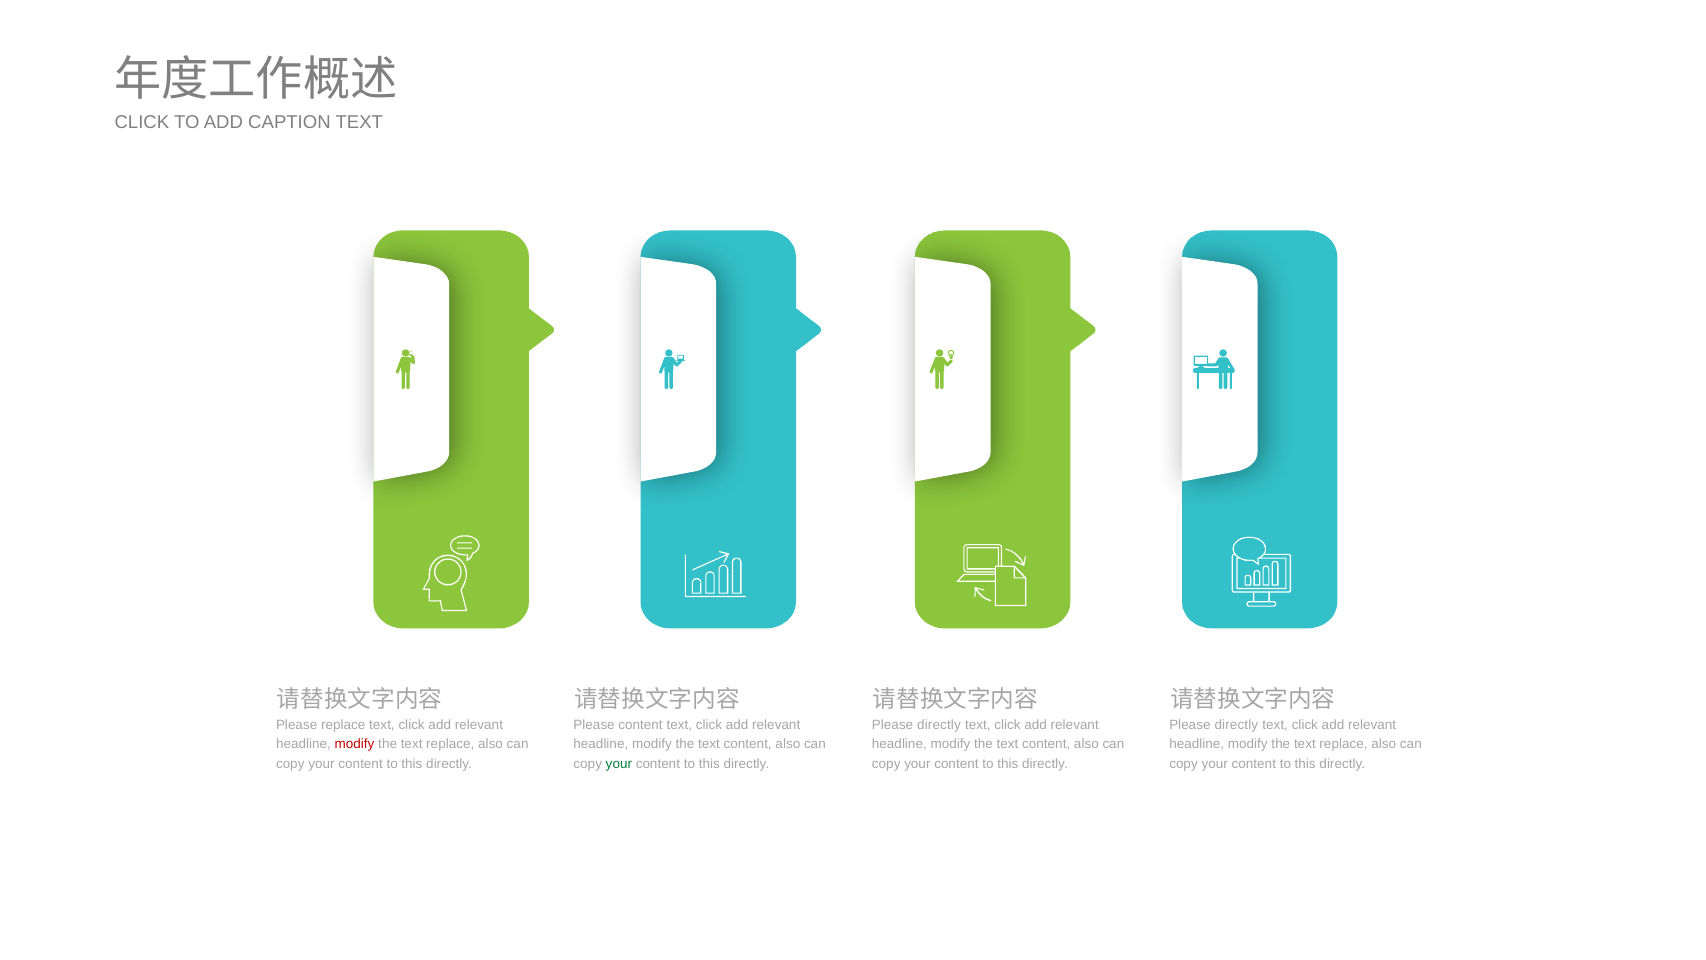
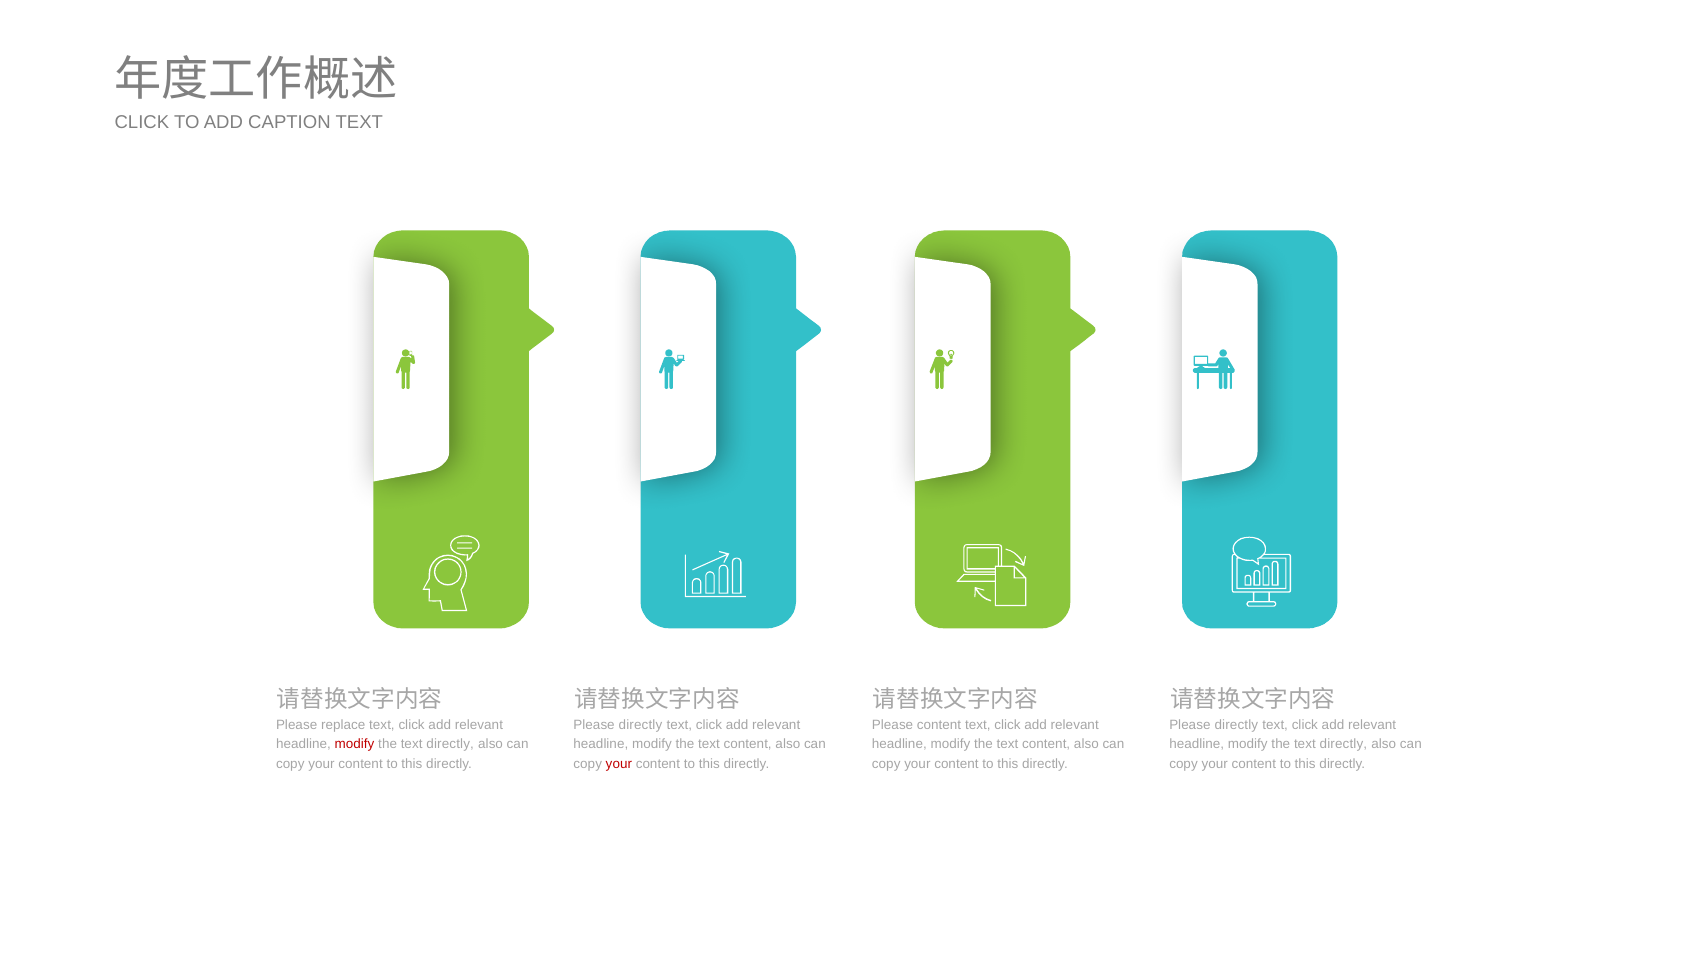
content: content -> directly (641, 725)
directly: directly -> content (939, 725)
replace: replace -> directly (450, 744)
replace: replace -> directly (1343, 744)
your colour: green -> red (619, 763)
